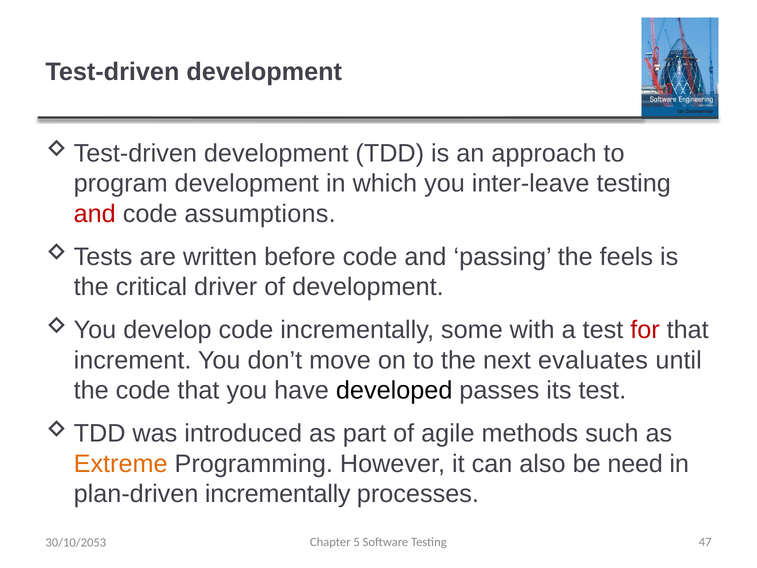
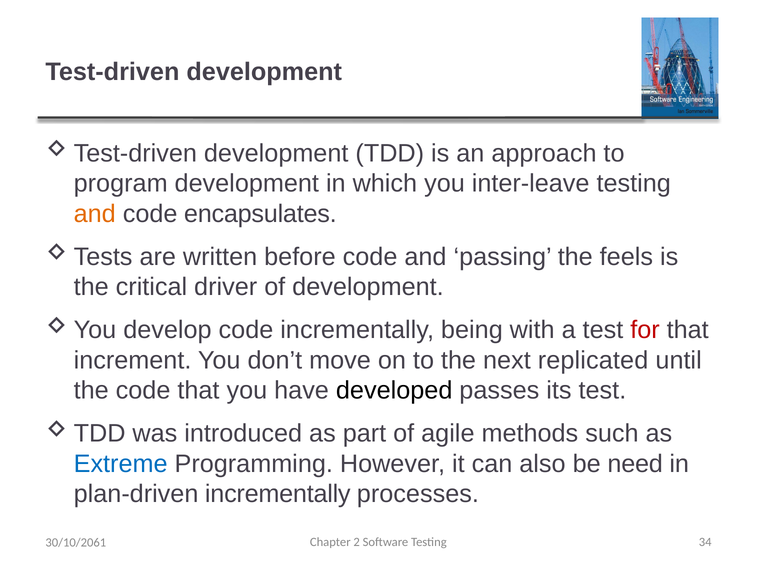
and colour: red -> orange (95, 214)
assumptions: assumptions -> encapsulates (260, 214)
some: some -> being (472, 330)
evaluates: evaluates -> replicated (593, 360)
Extreme colour: orange -> blue (121, 464)
5: 5 -> 2 (357, 542)
47: 47 -> 34 (705, 542)
30/10/2053: 30/10/2053 -> 30/10/2061 (76, 542)
